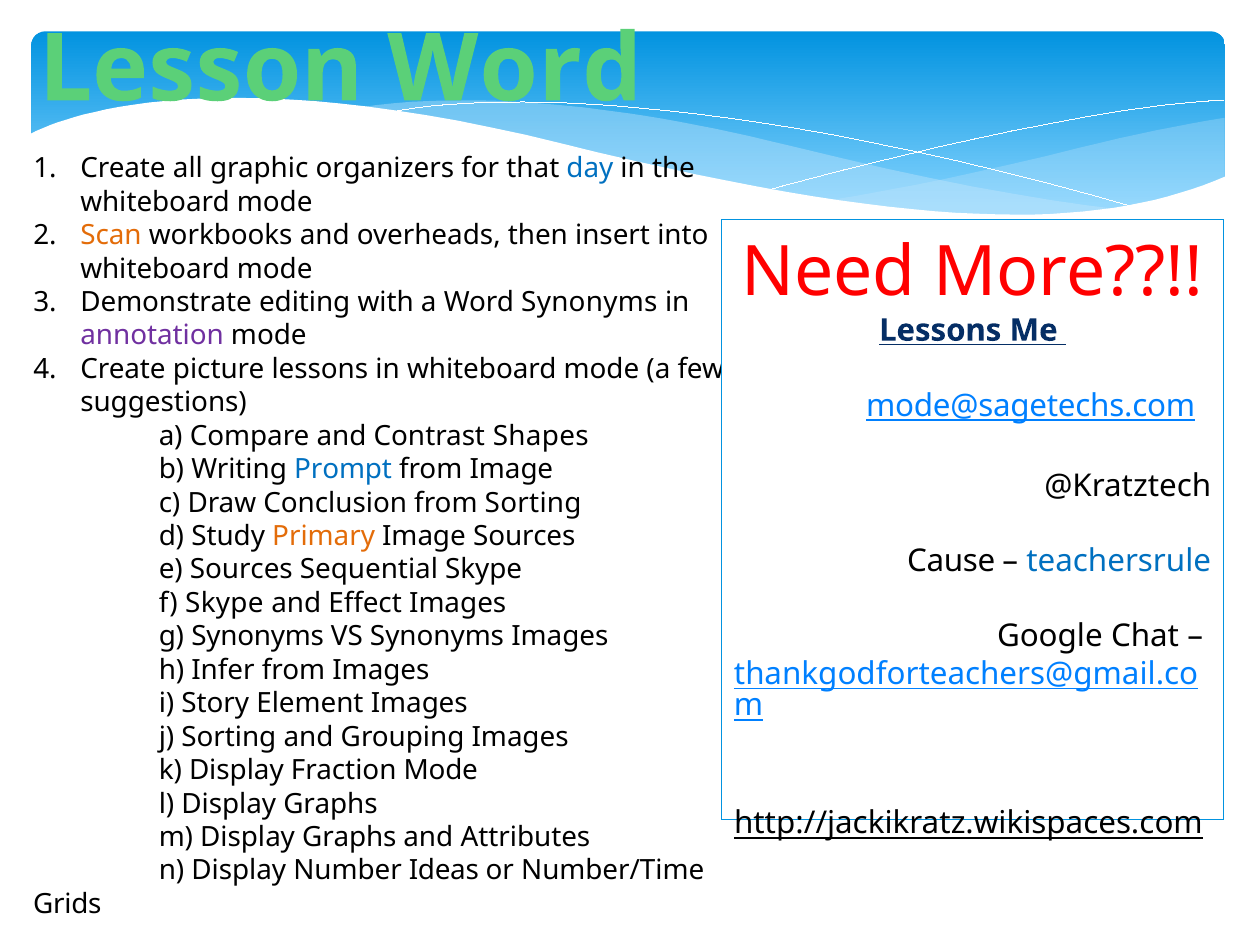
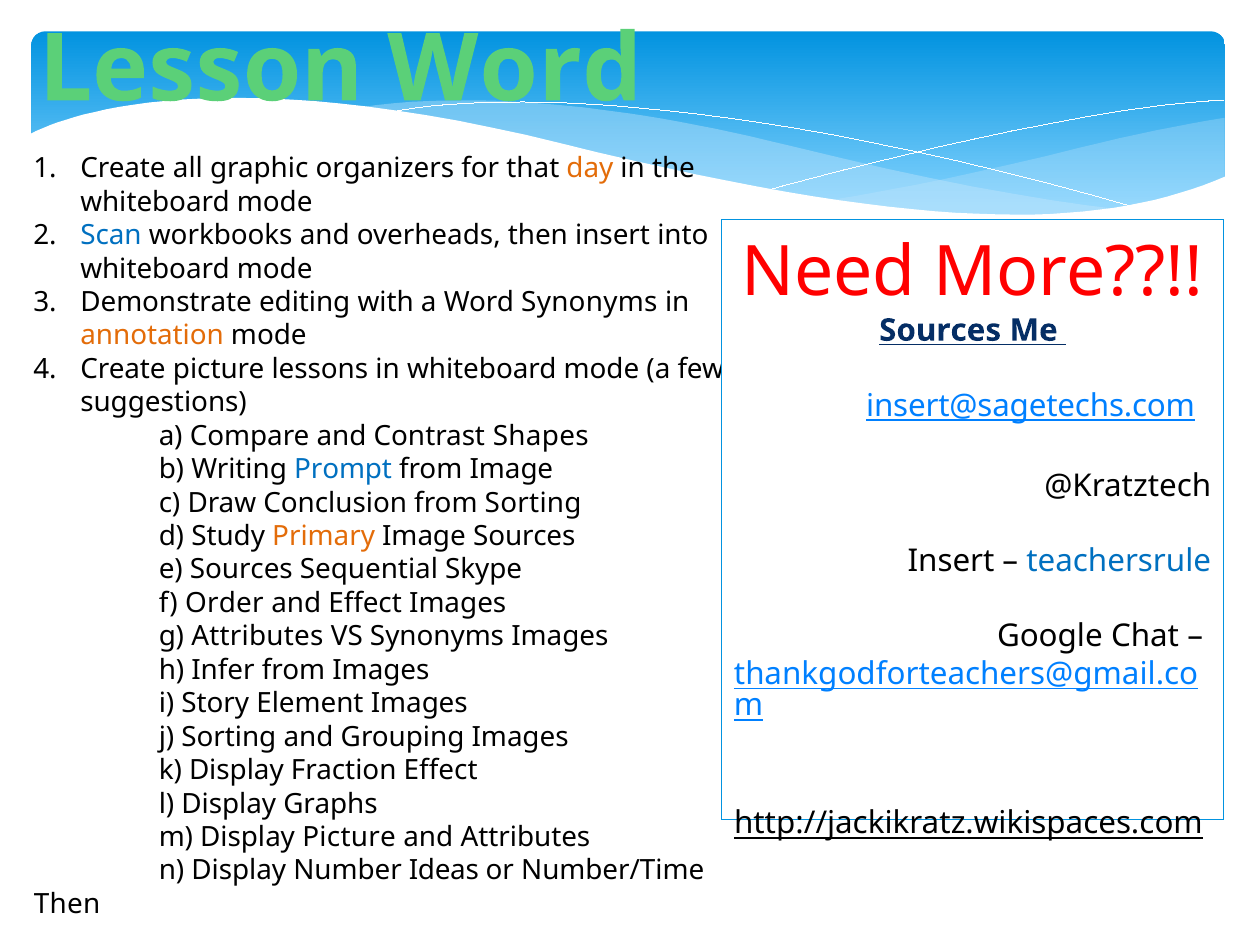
day colour: blue -> orange (590, 169)
Scan colour: orange -> blue (111, 235)
Lessons: Lessons -> Sources (940, 330)
annotation colour: purple -> orange (152, 336)
mode@sagetechs.com: mode@sagetechs.com -> insert@sagetechs.com (1031, 406)
Cause: Cause -> Insert (951, 561)
f Skype: Skype -> Order (224, 603)
g Synonyms: Synonyms -> Attributes (257, 637)
Fraction Mode: Mode -> Effect (441, 771)
m Display Graphs: Graphs -> Picture (349, 838)
Grids: Grids -> Then (67, 904)
